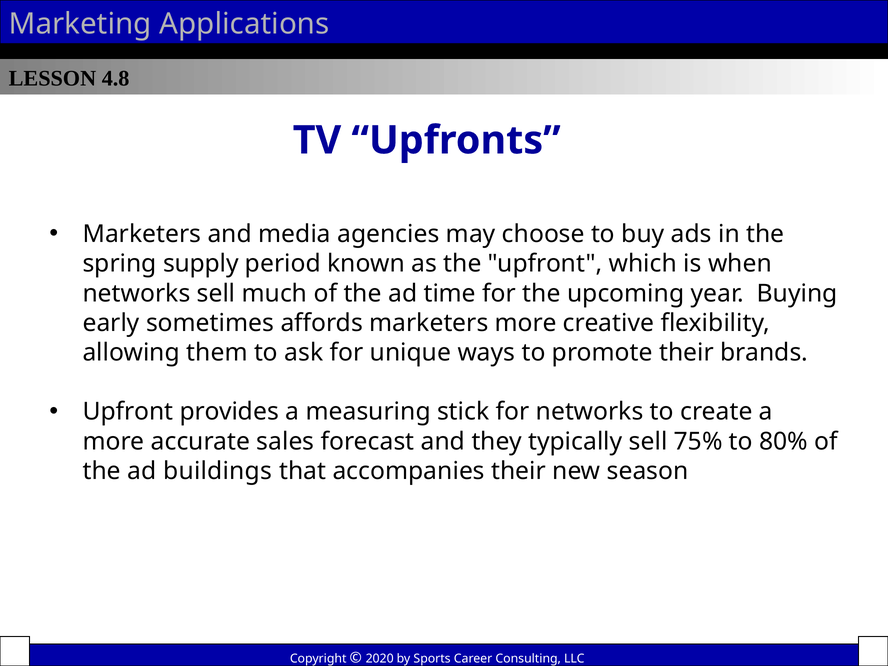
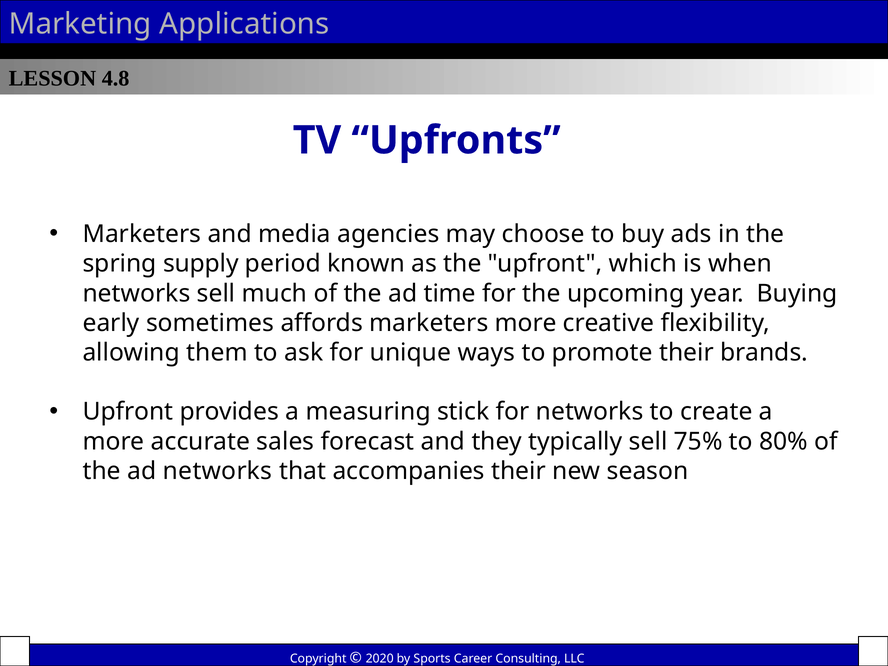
ad buildings: buildings -> networks (218, 471)
